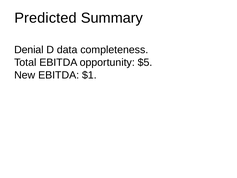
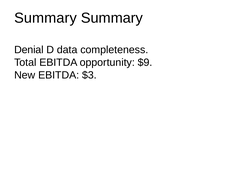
Predicted: Predicted -> Summary (46, 18)
$5: $5 -> $9 (145, 62)
$1: $1 -> $3 (89, 75)
